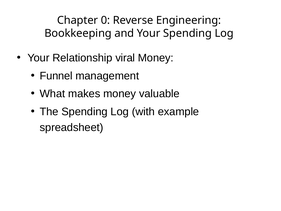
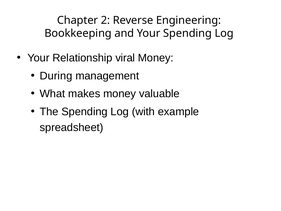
0: 0 -> 2 (105, 20)
Funnel: Funnel -> During (56, 76)
